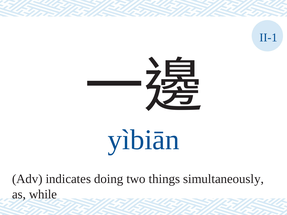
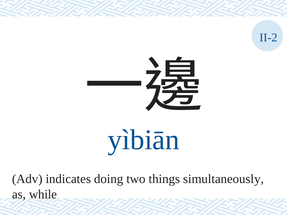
II-1: II-1 -> II-2 (268, 38)
